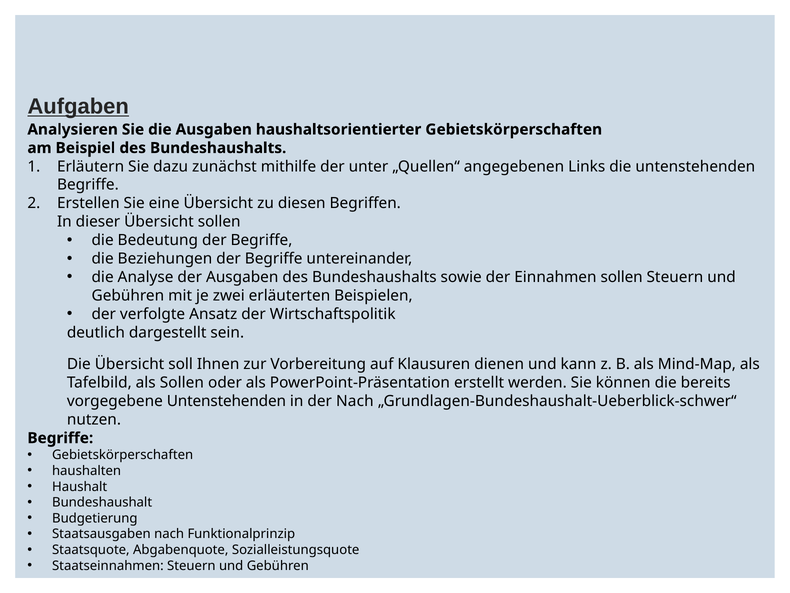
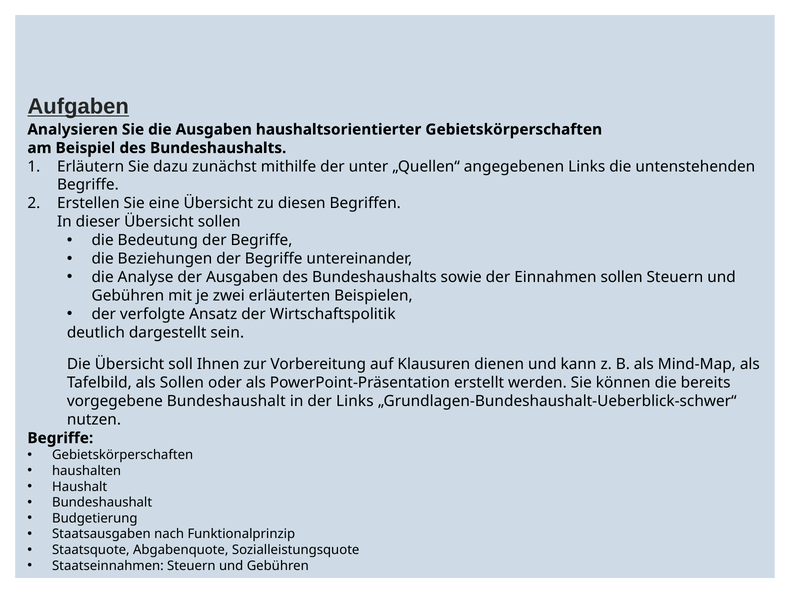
vorgegebene Untenstehenden: Untenstehenden -> Bundeshaushalt (226, 401)
der Nach: Nach -> Links (355, 401)
